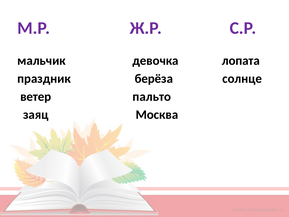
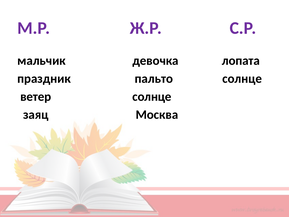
берёза: берёза -> пальто (154, 79)
ветер пальто: пальто -> солнце (152, 97)
